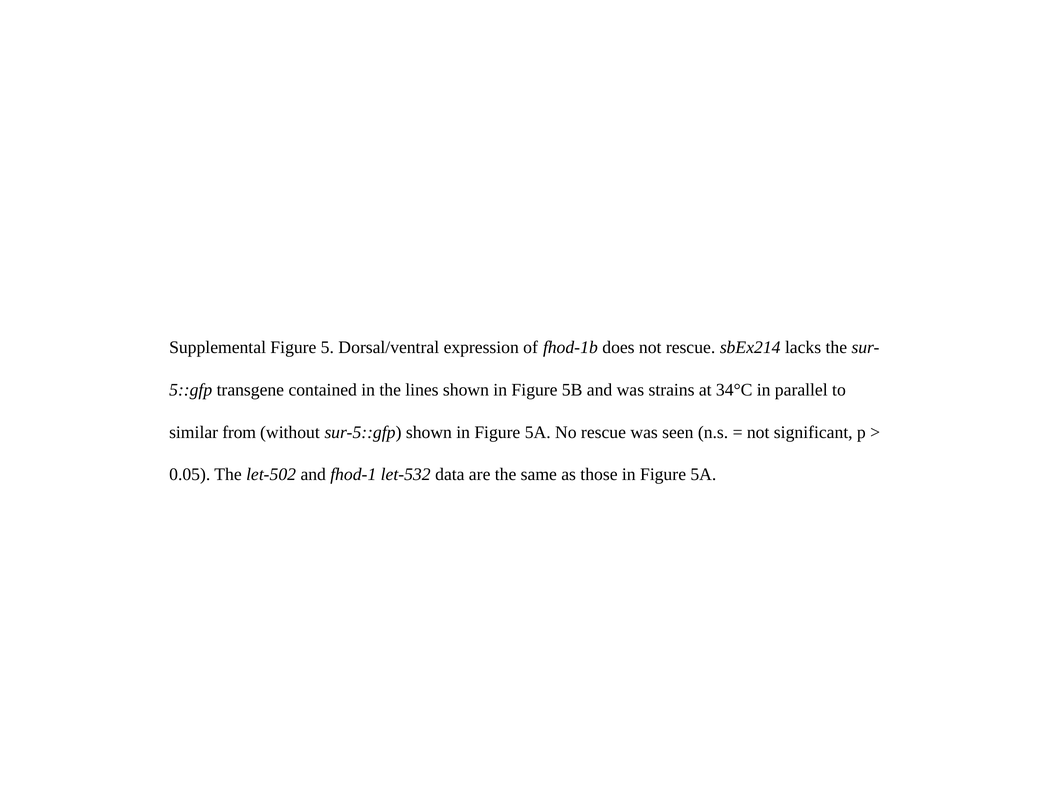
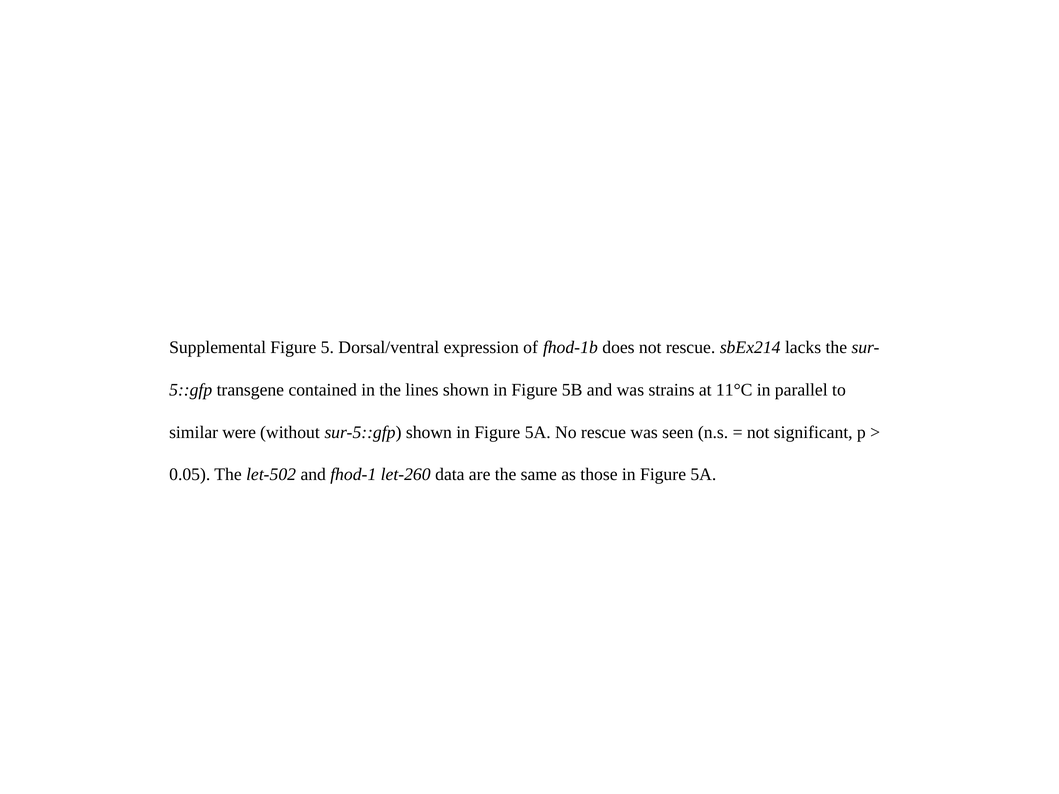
34°C: 34°C -> 11°C (734, 390)
from: from -> were (239, 432)
let-532: let-532 -> let-260 (406, 475)
